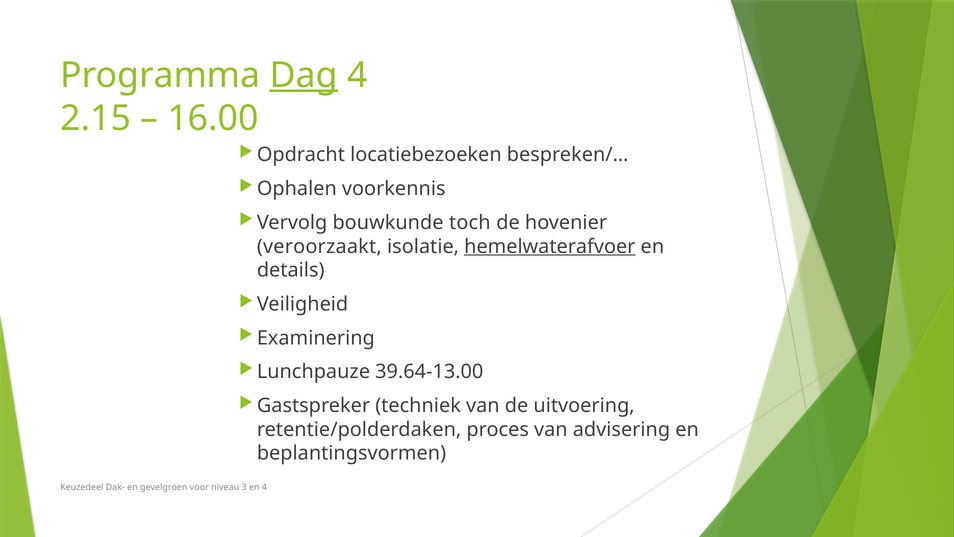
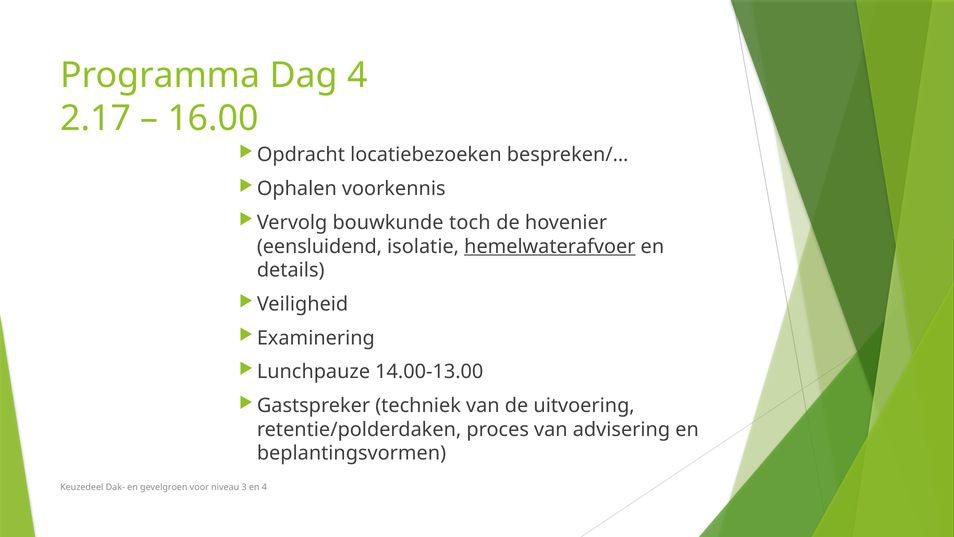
Dag underline: present -> none (304, 75)
2.15: 2.15 -> 2.17 (96, 118)
veroorzaakt: veroorzaakt -> eensluidend (319, 246)
39.64-13.00: 39.64-13.00 -> 14.00-13.00 (429, 372)
